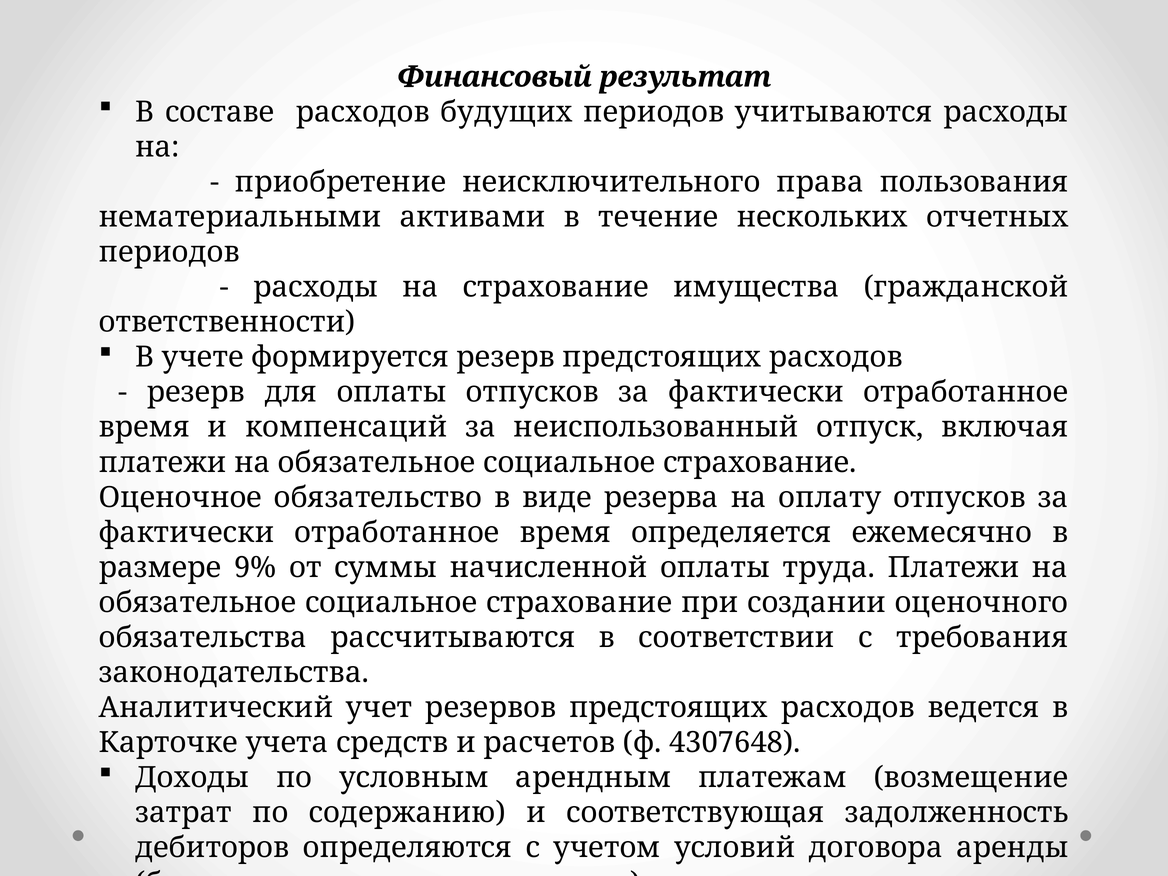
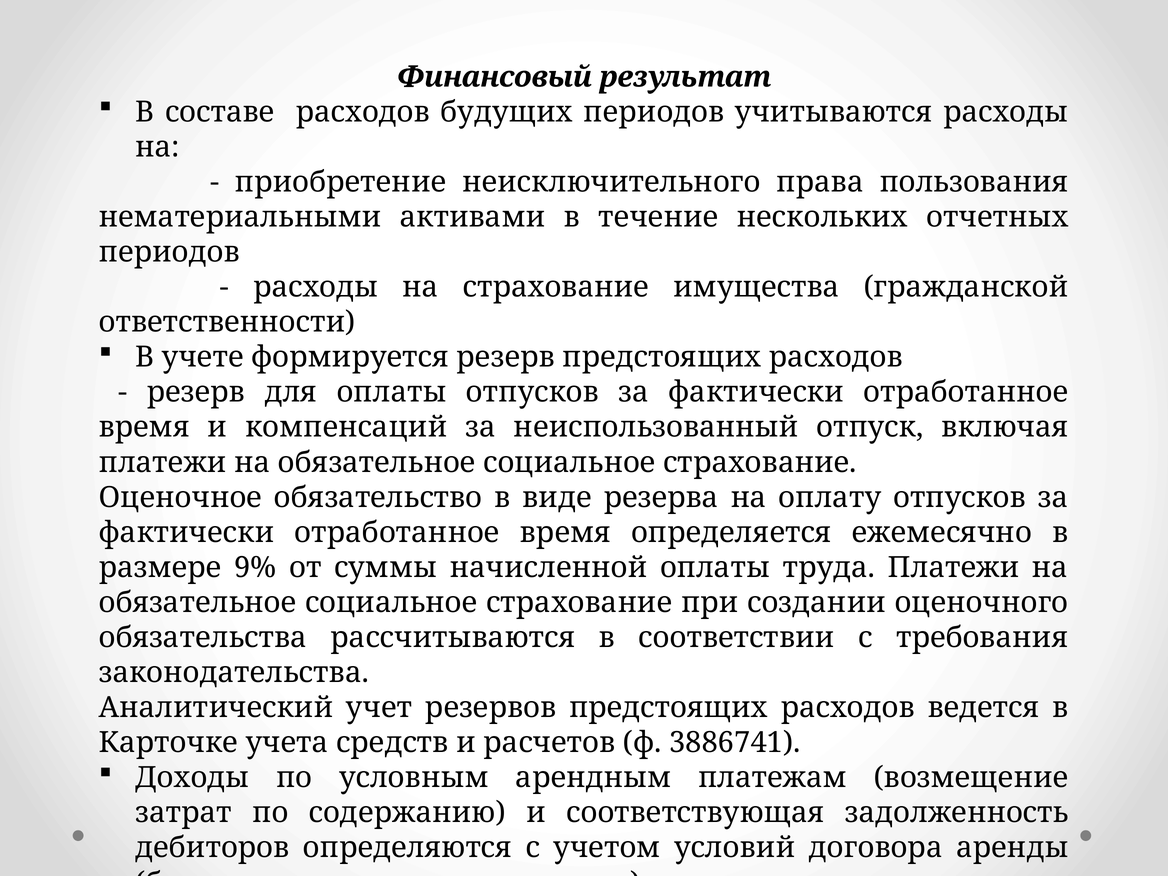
4307648: 4307648 -> 3886741 (735, 743)
